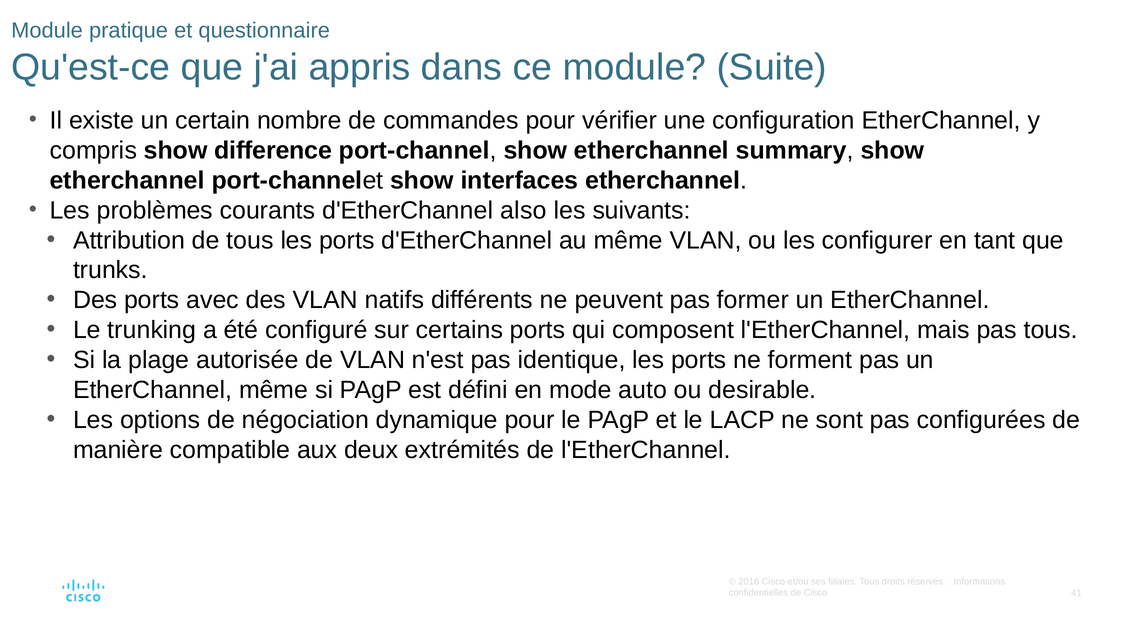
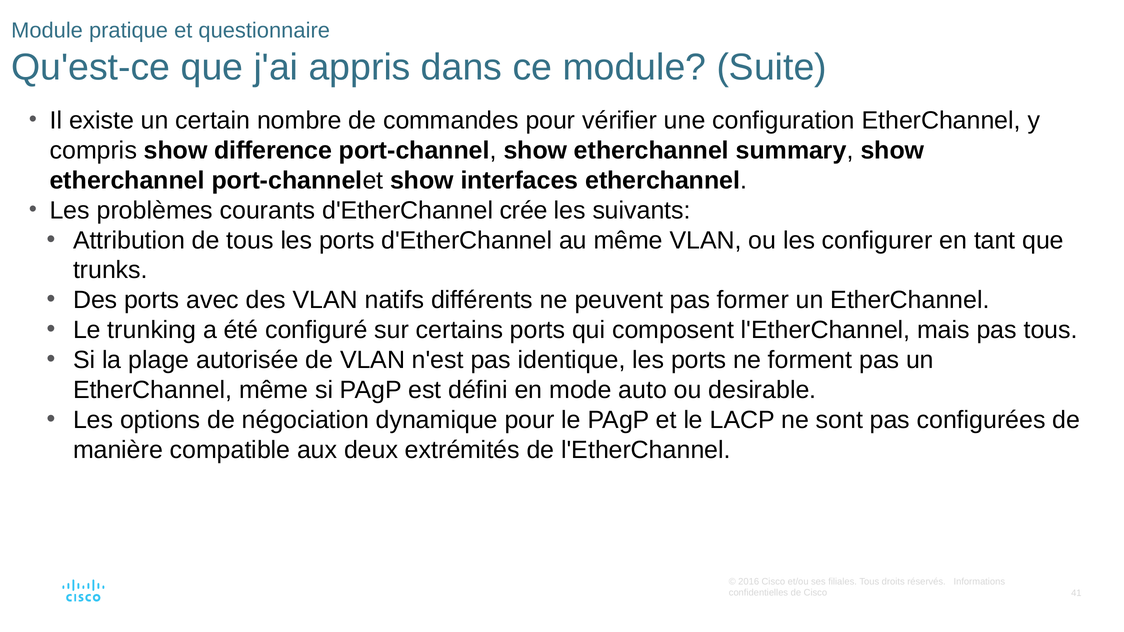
also: also -> crée (524, 210)
